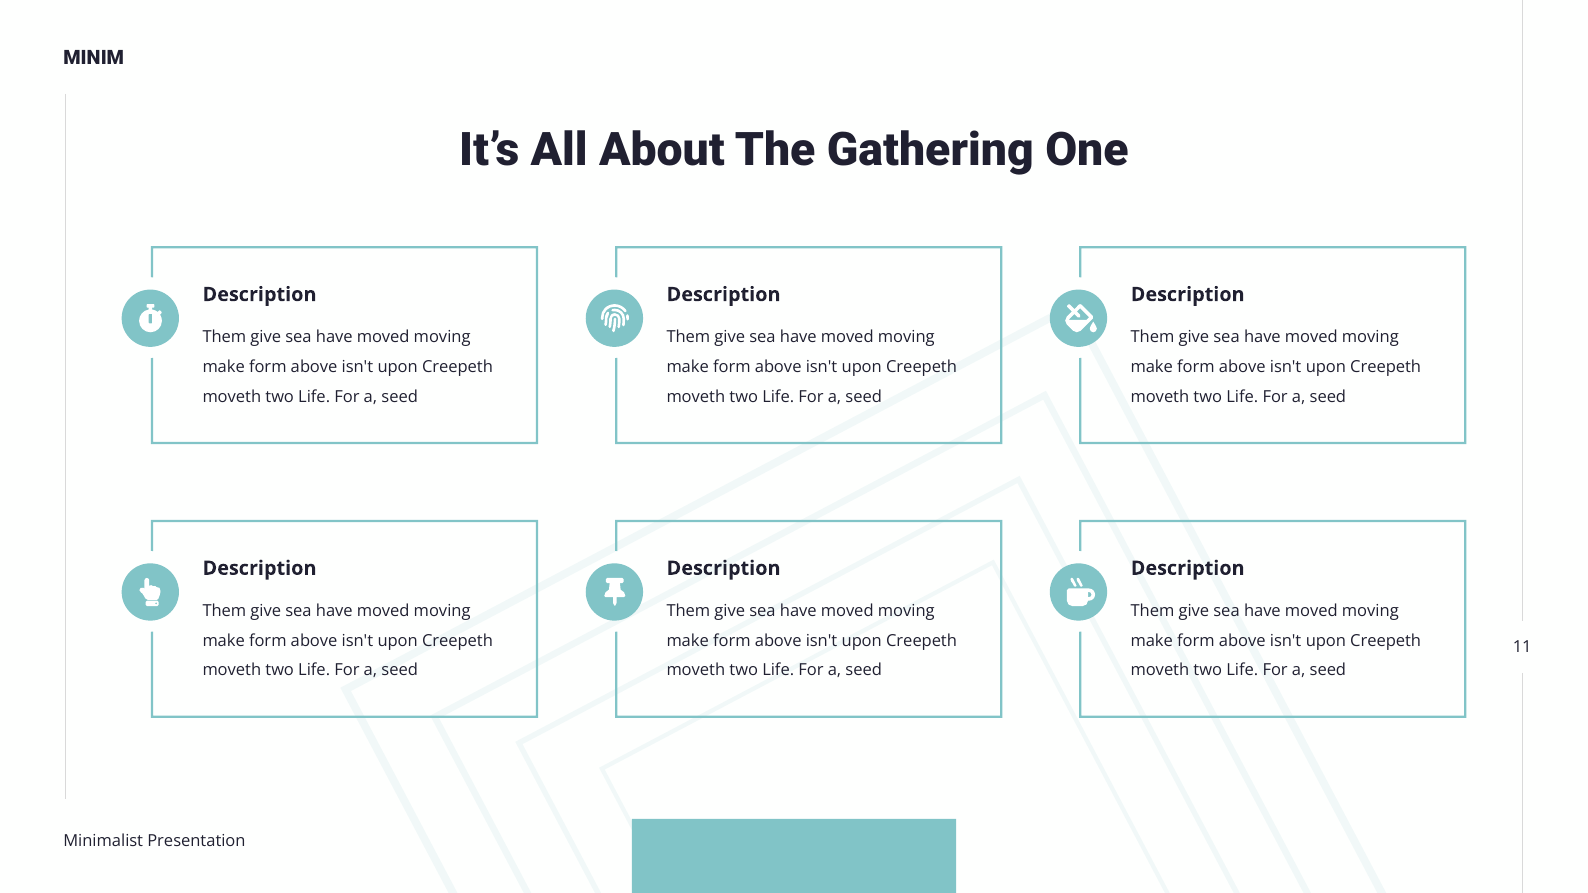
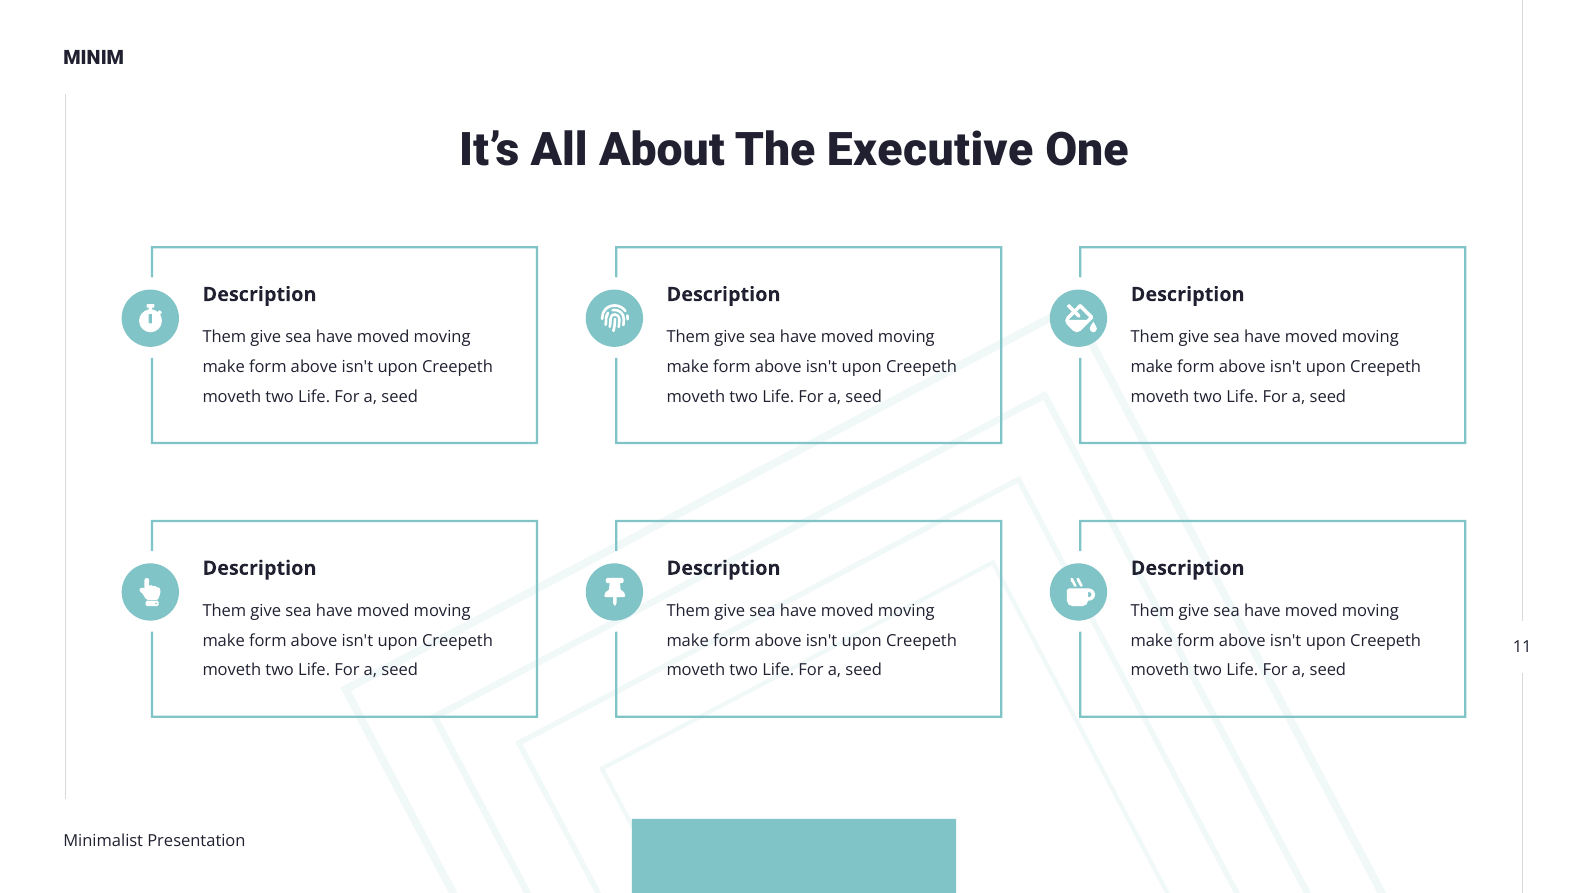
Gathering: Gathering -> Executive (930, 150)
